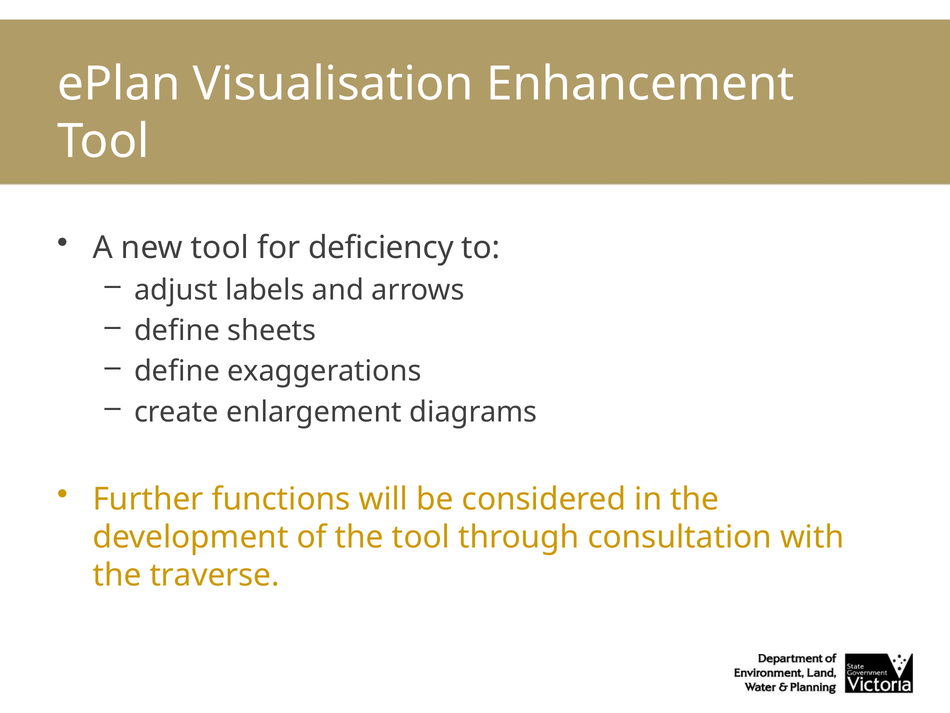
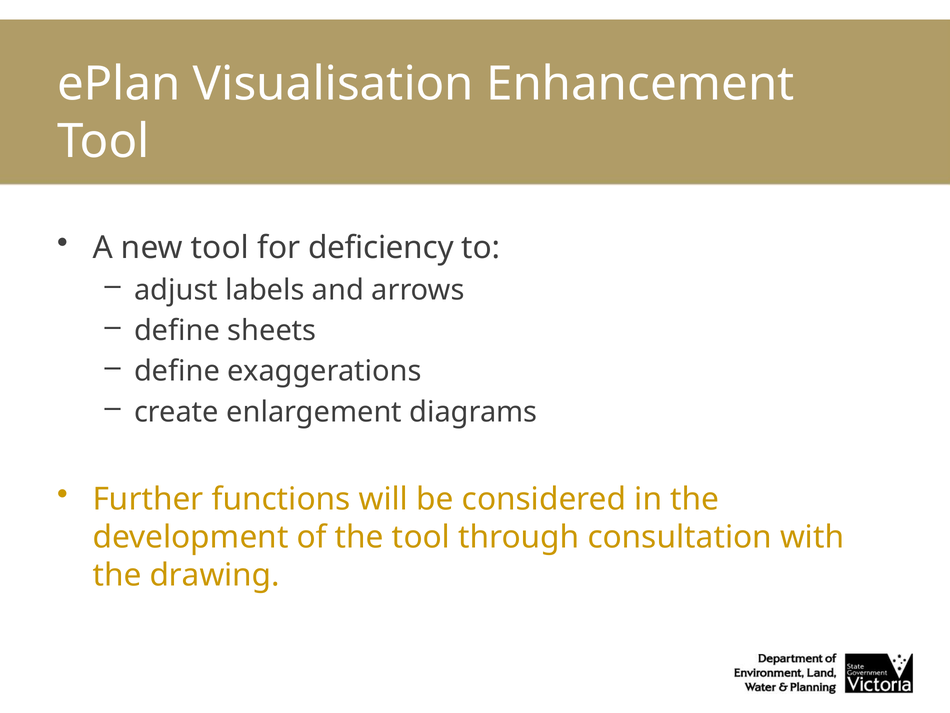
traverse: traverse -> drawing (215, 575)
